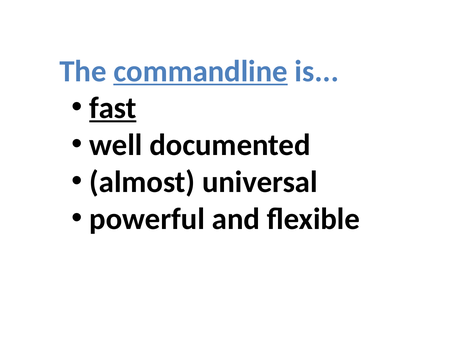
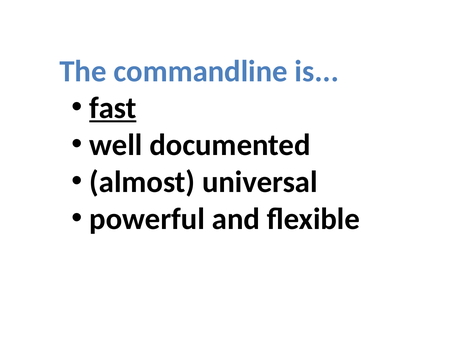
commandline underline: present -> none (201, 71)
